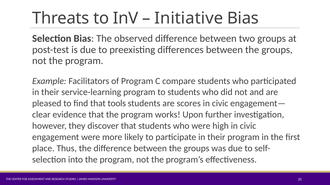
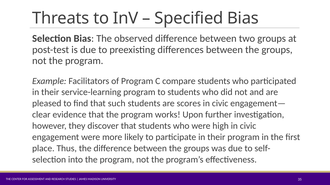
Initiative: Initiative -> Specified (189, 18)
tools: tools -> such (117, 104)
